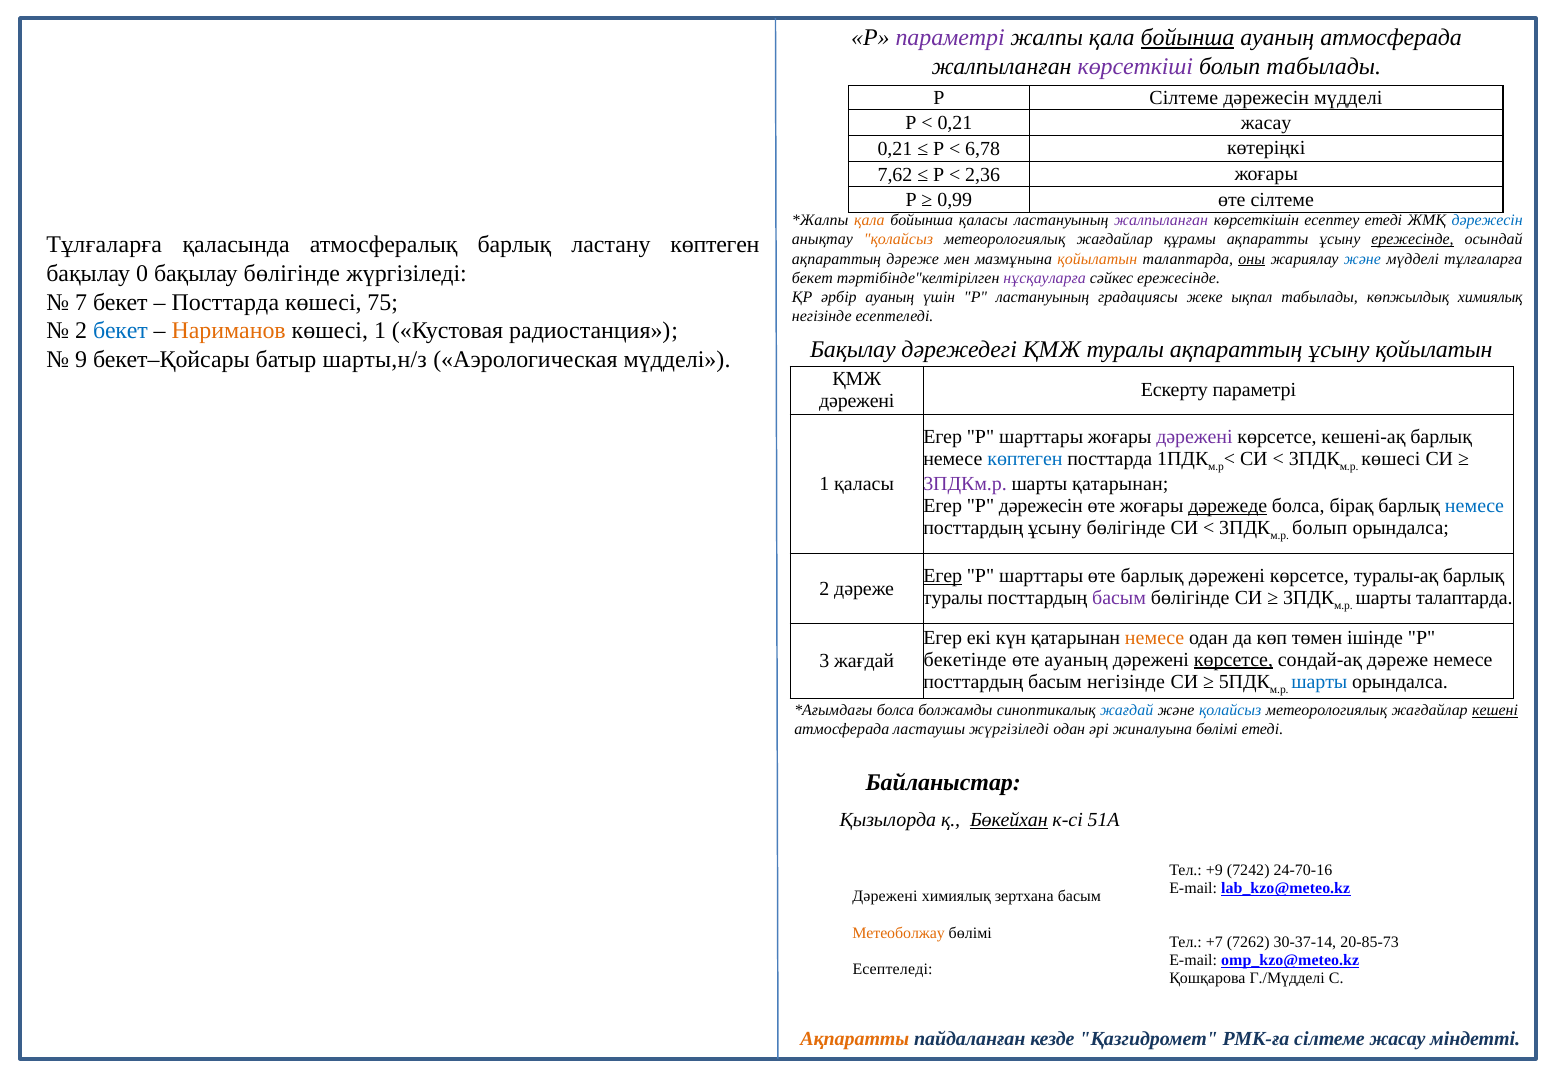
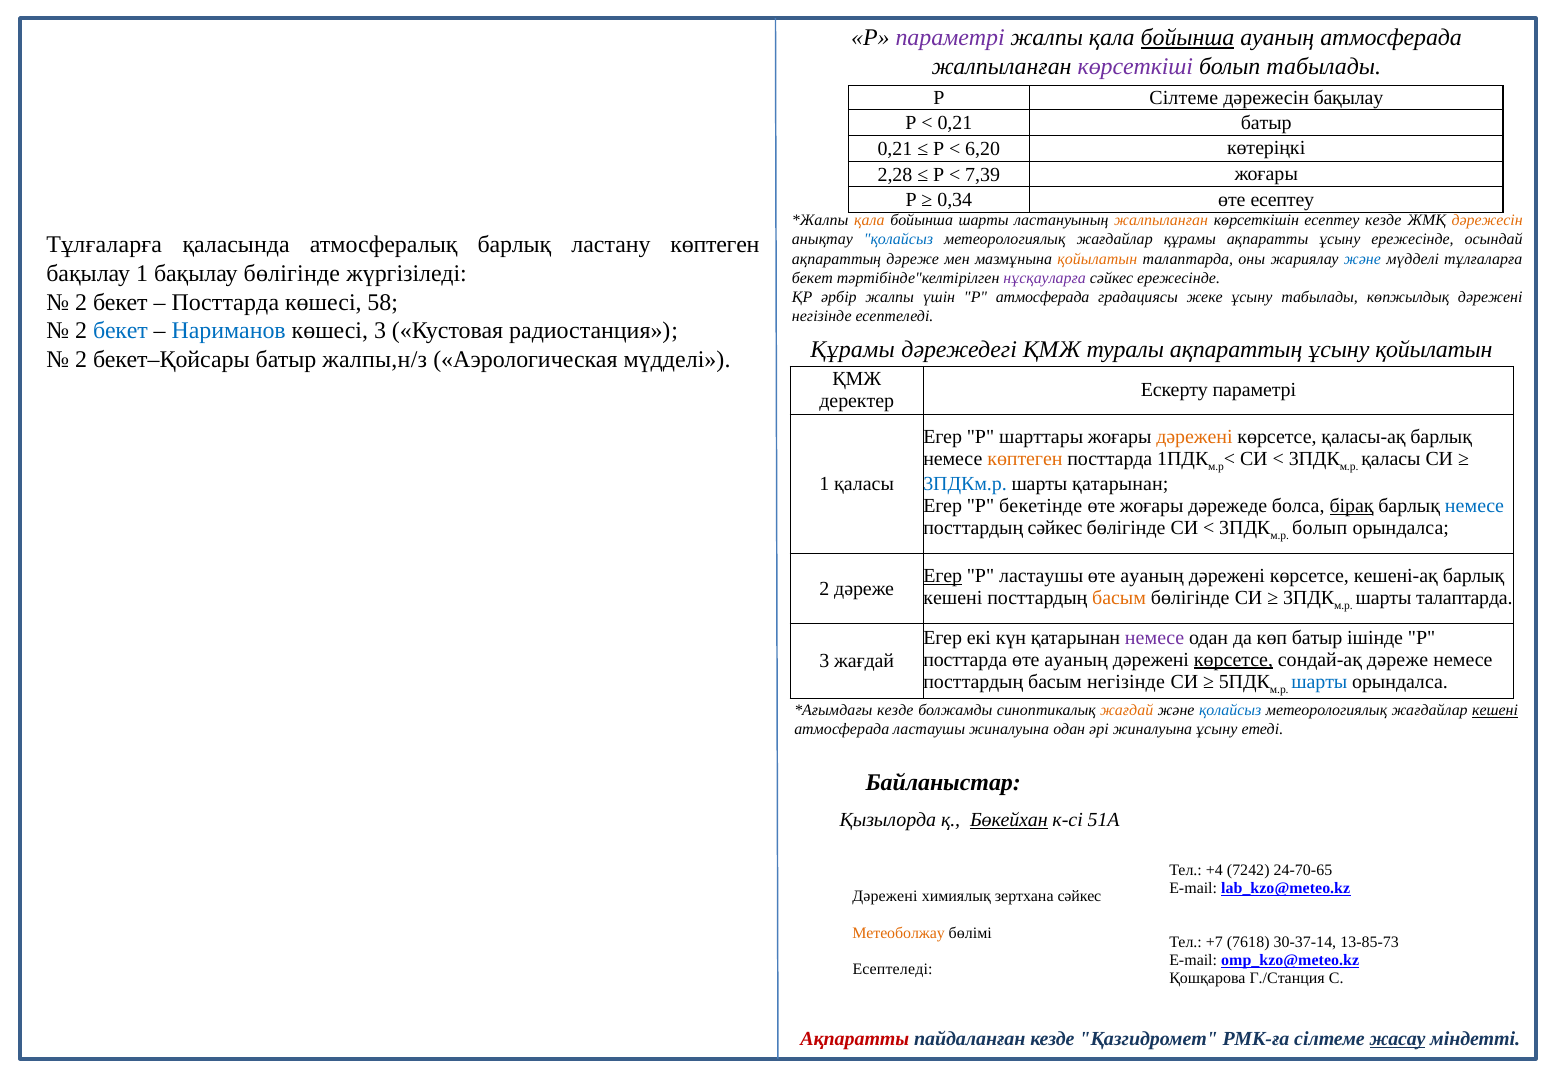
дәрежесін мүдделі: мүдделі -> бақылау (1348, 98)
0,21 жасау: жасау -> батыр (1266, 123)
6,78: 6,78 -> 6,20 (983, 149)
7,62: 7,62 -> 2,28 (895, 175)
2,36: 2,36 -> 7,39 (983, 175)
0,99: 0,99 -> 0,34 (955, 200)
өте сілтеме: сілтеме -> есептеу (1282, 200)
бойынша қаласы: қаласы -> шарты (984, 221)
жалпыланған colour: purple -> orange (1161, 221)
есептеу етеді: етеді -> кезде (1383, 221)
дәрежесін colour: blue -> orange (1487, 221)
қолайсыз colour: orange -> blue (898, 240)
ережесінде underline: present -> none (1413, 240)
оны underline: present -> none (1252, 259)
бақылау 0: 0 -> 1 (142, 274)
әрбір ауаның: ауаның -> жалпы (890, 297)
Р ластануының: ластануының -> атмосферада (1043, 297)
жеке ықпал: ықпал -> ұсыну (1252, 297)
көпжылдық химиялық: химиялық -> дәрежені (1490, 297)
7: 7 -> 2 (81, 302)
75: 75 -> 58 (383, 302)
Нариманов colour: orange -> blue (229, 331)
көшесі 1: 1 -> 3 (380, 331)
Бақылау: Бақылау -> Құрамы (853, 350)
9: 9 -> 2 (81, 360)
шарты,н/з: шарты,н/з -> жалпы,н/з (375, 360)
дәрежені: дәрежені -> деректер (857, 401)
дәрежені colour: purple -> orange (1194, 437)
кешені-ақ: кешені-ақ -> қаласы-ақ (1363, 437)
көптеген colour: blue -> orange (1025, 459)
көшесі: көшесі -> қаласы (1391, 459)
3ПДКм.р colour: purple -> blue (965, 484)
P дәрежесін: дәрежесін -> бекетінде (1041, 506)
дәрежеде underline: present -> none (1228, 506)
бірақ underline: none -> present (1352, 506)
посттардың ұсыну: ұсыну -> сәйкес (1055, 528)
шарттары: шарттары -> ластаушы (1041, 576)
барлық: барлық -> ауаның (1152, 576)
туралы-ақ: туралы-ақ -> кешені-ақ (1396, 576)
туралы: туралы -> кешені (953, 598)
басым colour: purple -> orange (1119, 598)
немесе colour: orange -> purple (1155, 638)
көп төмен: төмен -> батыр (1317, 638)
бекетінде: бекетінде -> посттарда (965, 660)
болса: болса -> кезде (895, 710)
жағдай colour: blue -> orange (1127, 710)
ластаушы жүргізіледі: жүргізіледі -> жиналуына (1009, 730)
жиналуына бөлімі: бөлімі -> ұсыну (1217, 730)
+9: +9 -> +4 (1214, 870)
24-70-16: 24-70-16 -> 24-70-65 (1303, 870)
зертхана басым: басым -> сәйкес (1079, 897)
7262: 7262 -> 7618 (1248, 943)
20-85-73: 20-85-73 -> 13-85-73 (1370, 943)
Г./Мүдделі: Г./Мүдделі -> Г./Станция (1287, 978)
Ақпаратты colour: orange -> red (855, 1039)
жасау underline: none -> present (1398, 1039)
